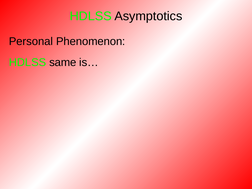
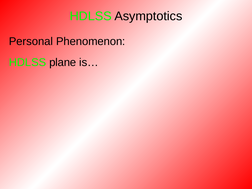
same: same -> plane (63, 62)
